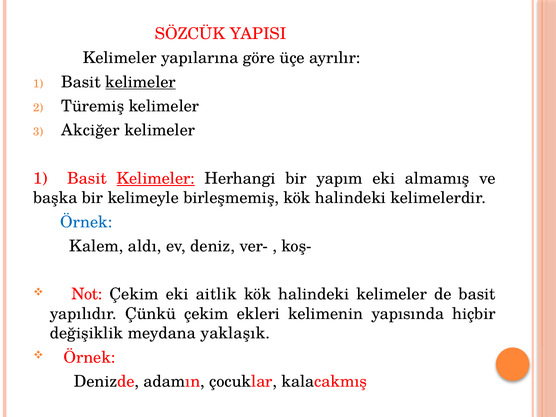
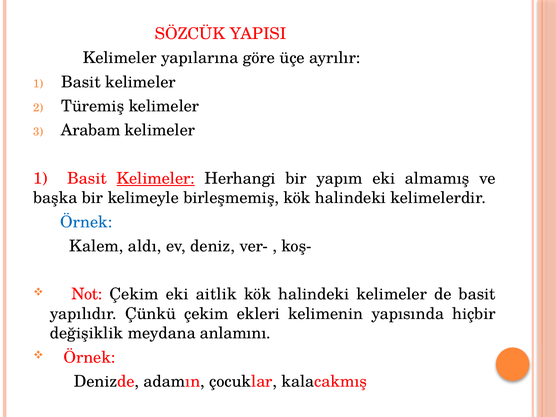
kelimeler underline: present -> none (140, 82)
Akciğer: Akciğer -> Arabam (91, 130)
yaklaşık: yaklaşık -> anlamını (235, 333)
